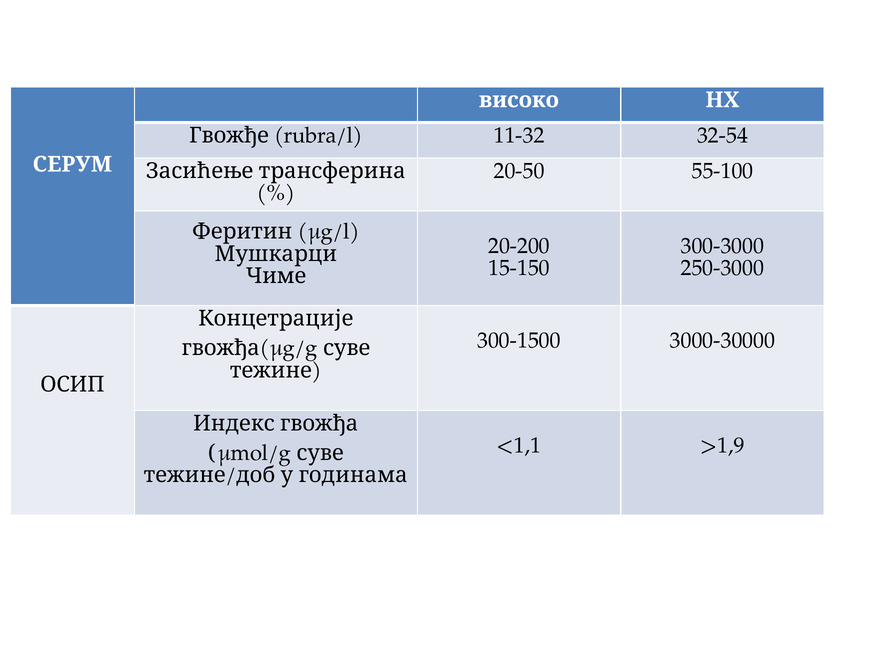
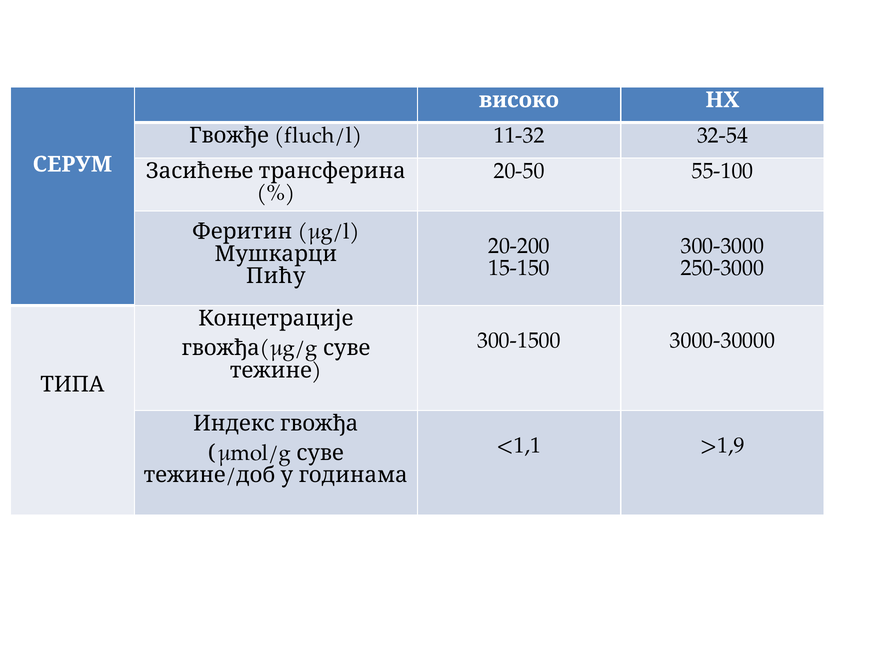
rubra/l: rubra/l -> fluch/l (318, 136)
Чиме: Чиме -> Пићу (276, 276)
ОСИП: ОСИП -> ТИПА (72, 385)
